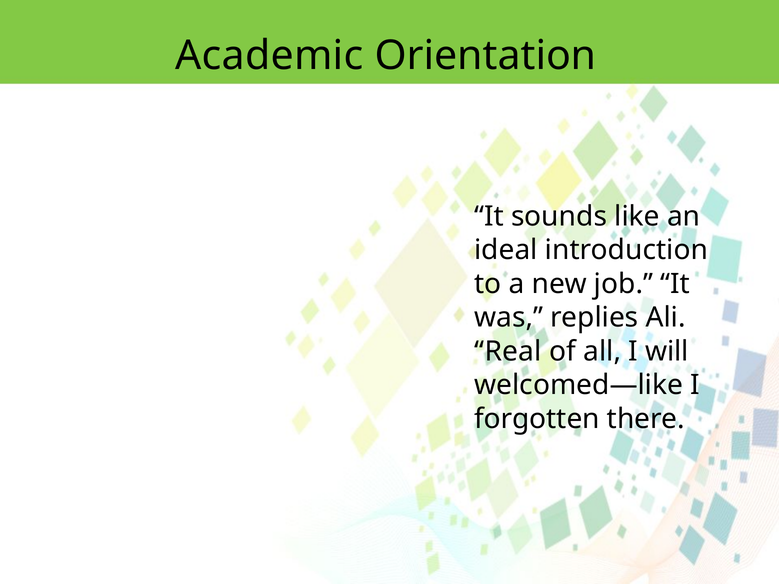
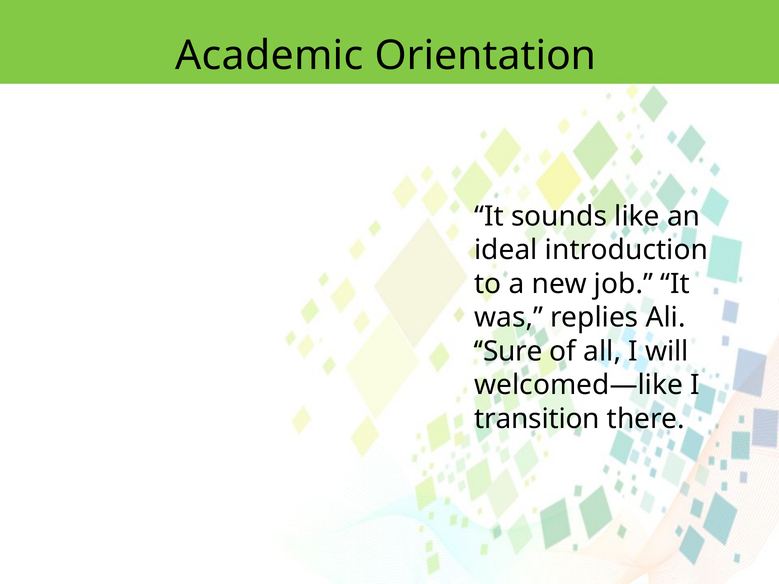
Real: Real -> Sure (508, 351)
forgotten: forgotten -> transition (537, 419)
